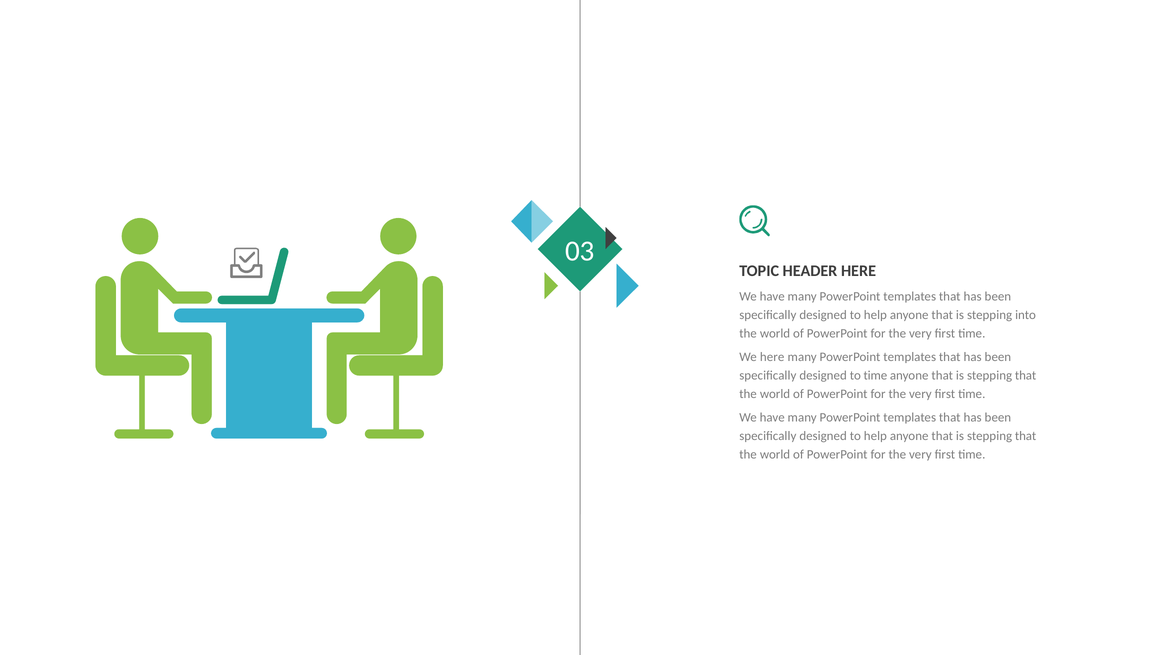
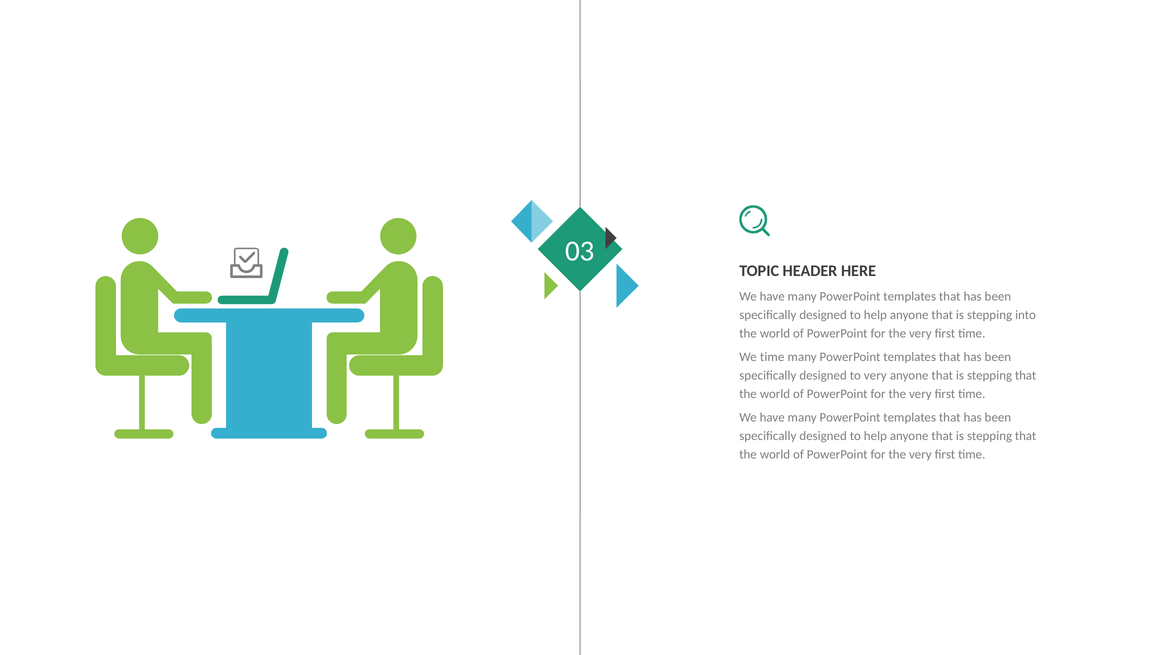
We here: here -> time (772, 357)
to time: time -> very (875, 376)
